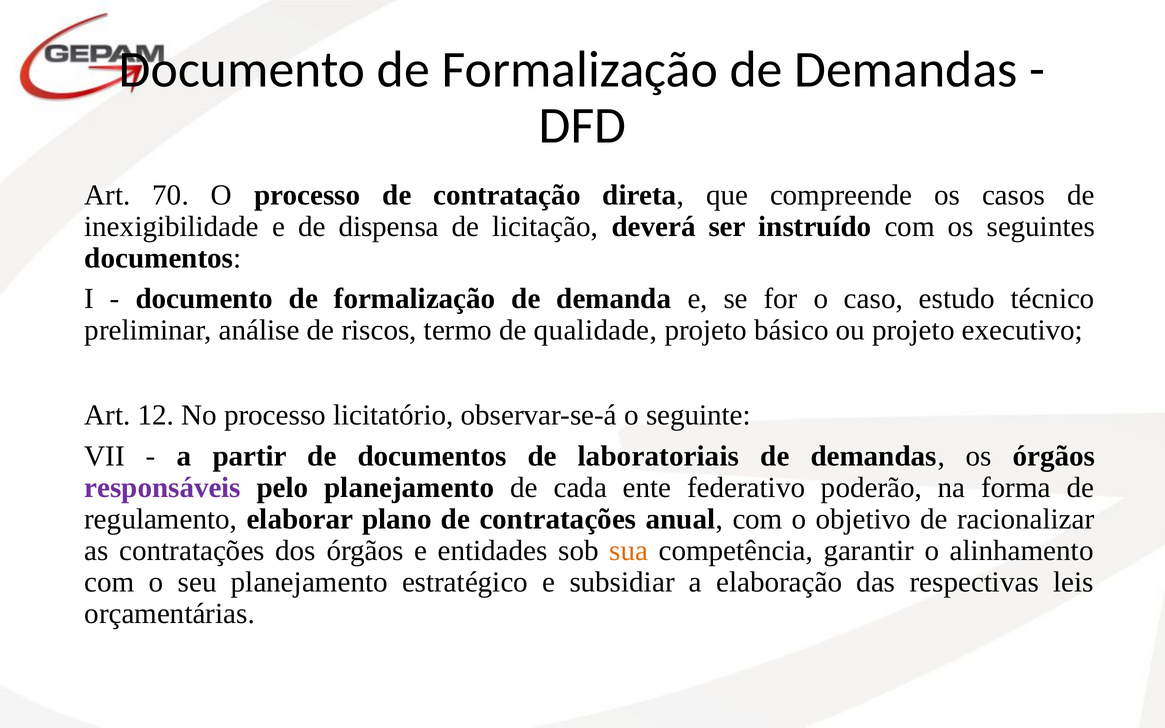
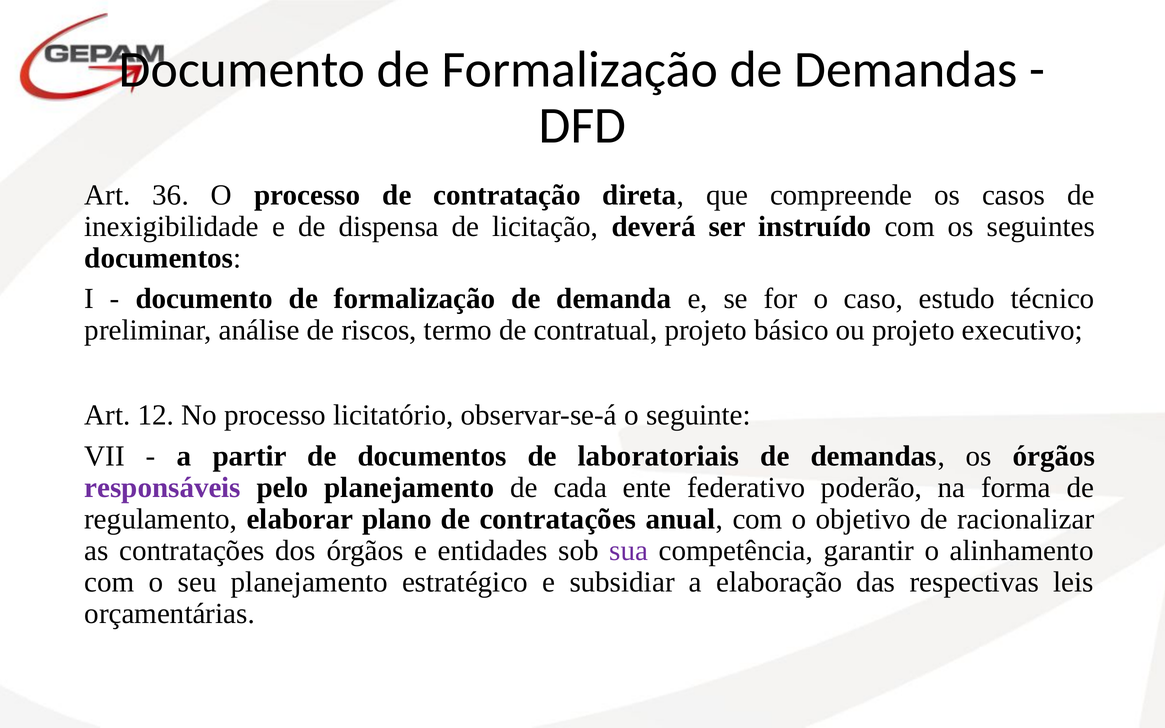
70: 70 -> 36 (171, 195)
qualidade: qualidade -> contratual (596, 330)
sua colour: orange -> purple (629, 551)
